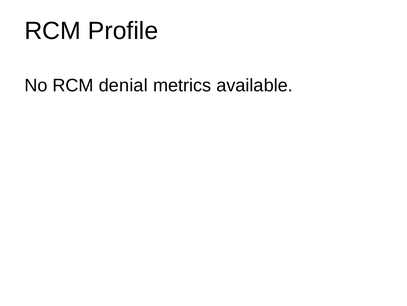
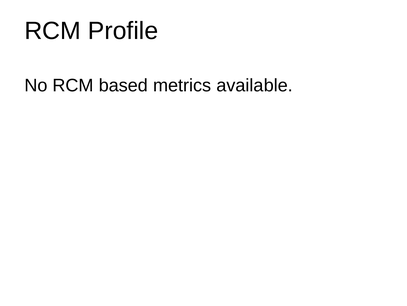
denial: denial -> based (123, 85)
